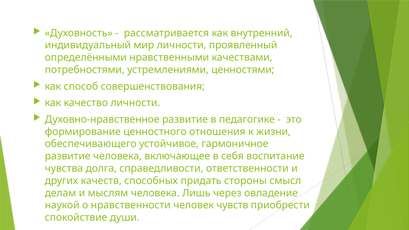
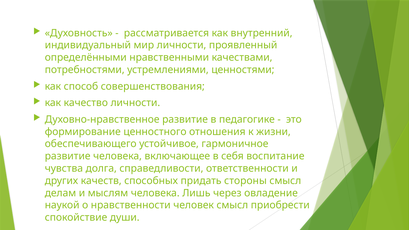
человек чувств: чувств -> смысл (232, 205)
